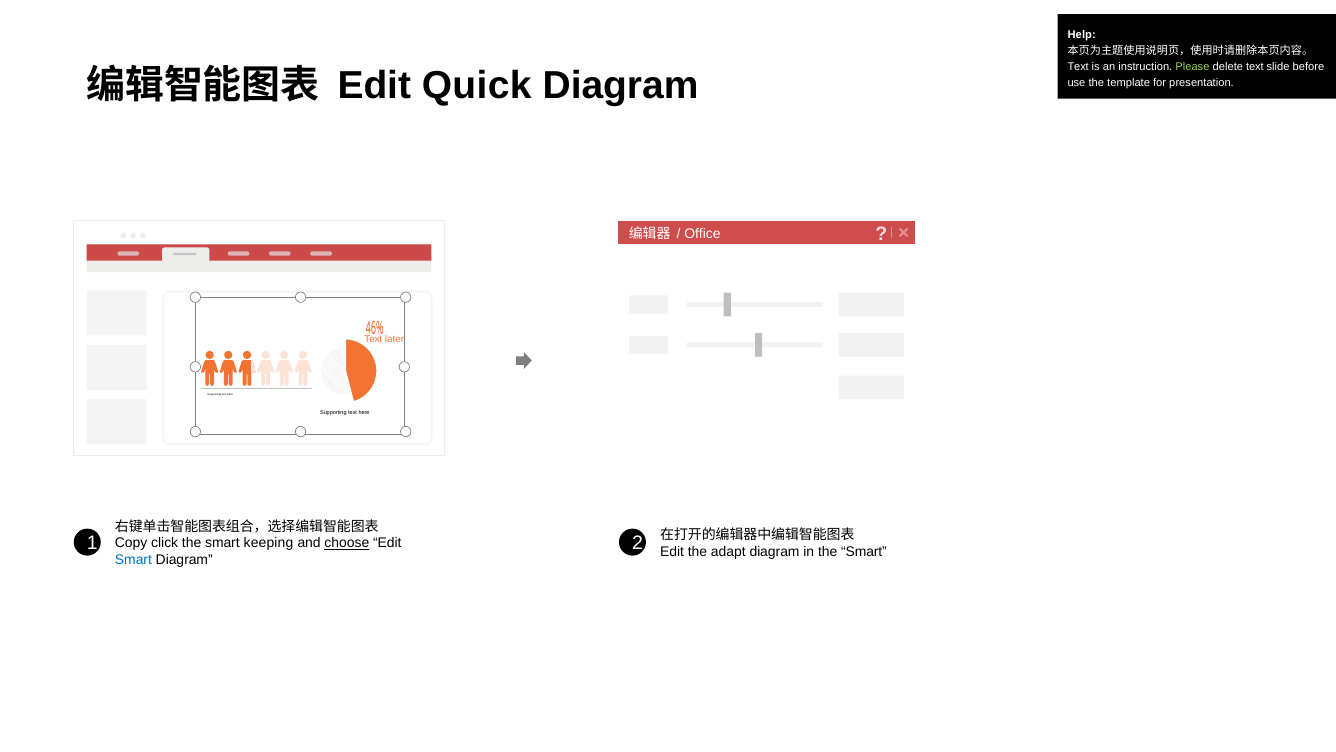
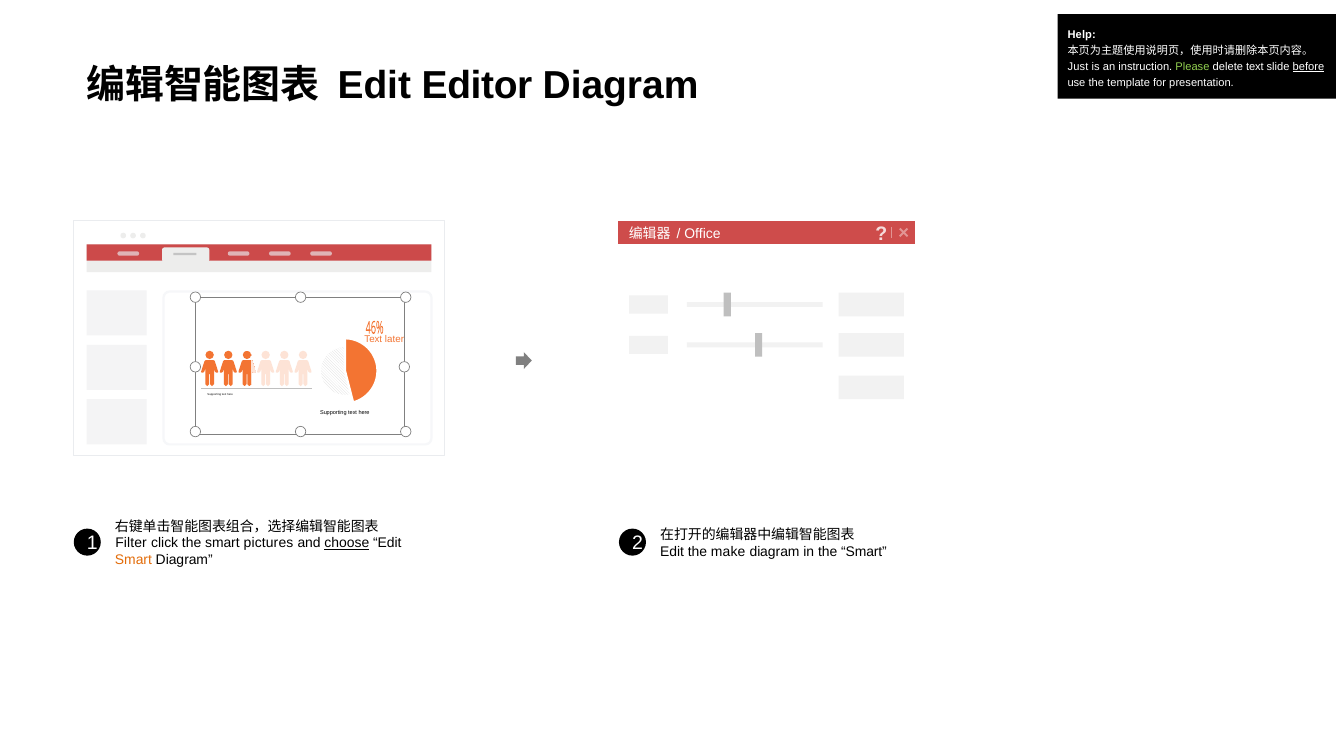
Text: Text -> Just (1078, 66)
before underline: none -> present (1308, 66)
Quick: Quick -> Editor (477, 85)
Copy: Copy -> Filter (131, 543)
keeping: keeping -> pictures (269, 543)
adapt: adapt -> make (728, 551)
Smart colour: blue -> orange (133, 560)
